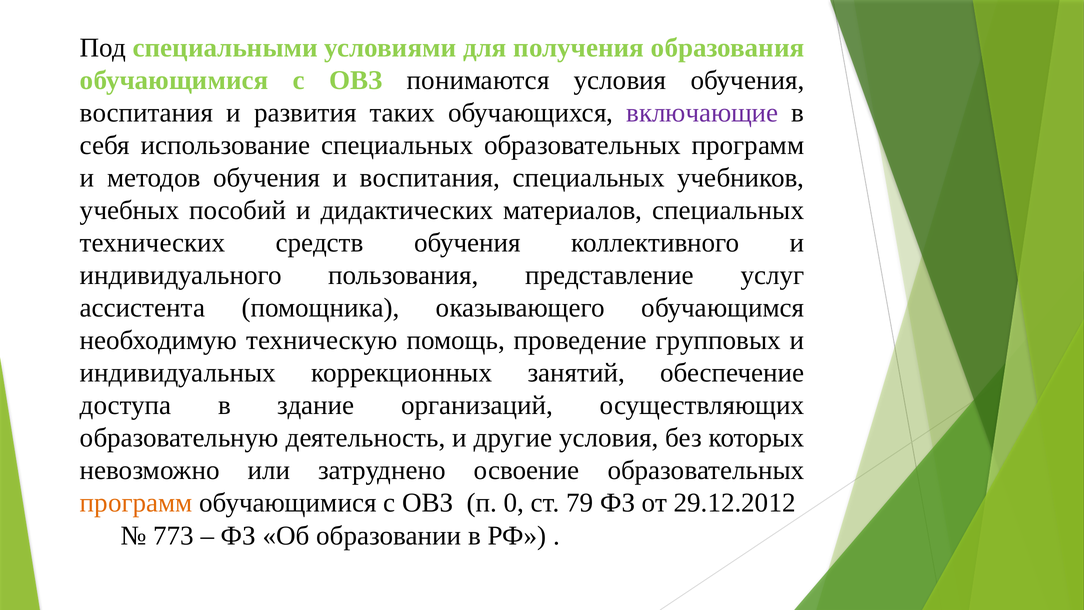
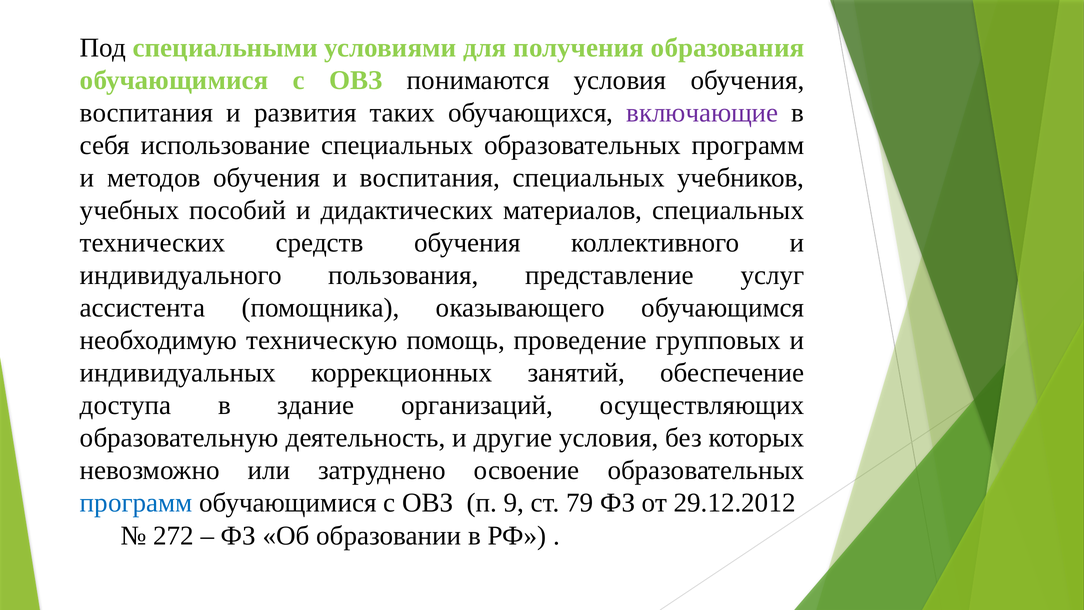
программ colour: orange -> blue (136, 503)
0: 0 -> 9 (514, 503)
773: 773 -> 272 (173, 535)
